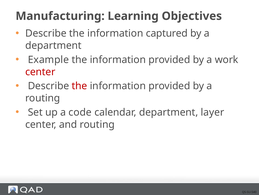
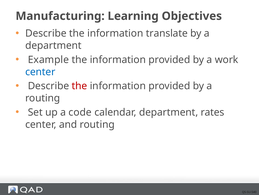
captured: captured -> translate (167, 33)
center colour: red -> blue (40, 72)
layer: layer -> rates (213, 112)
